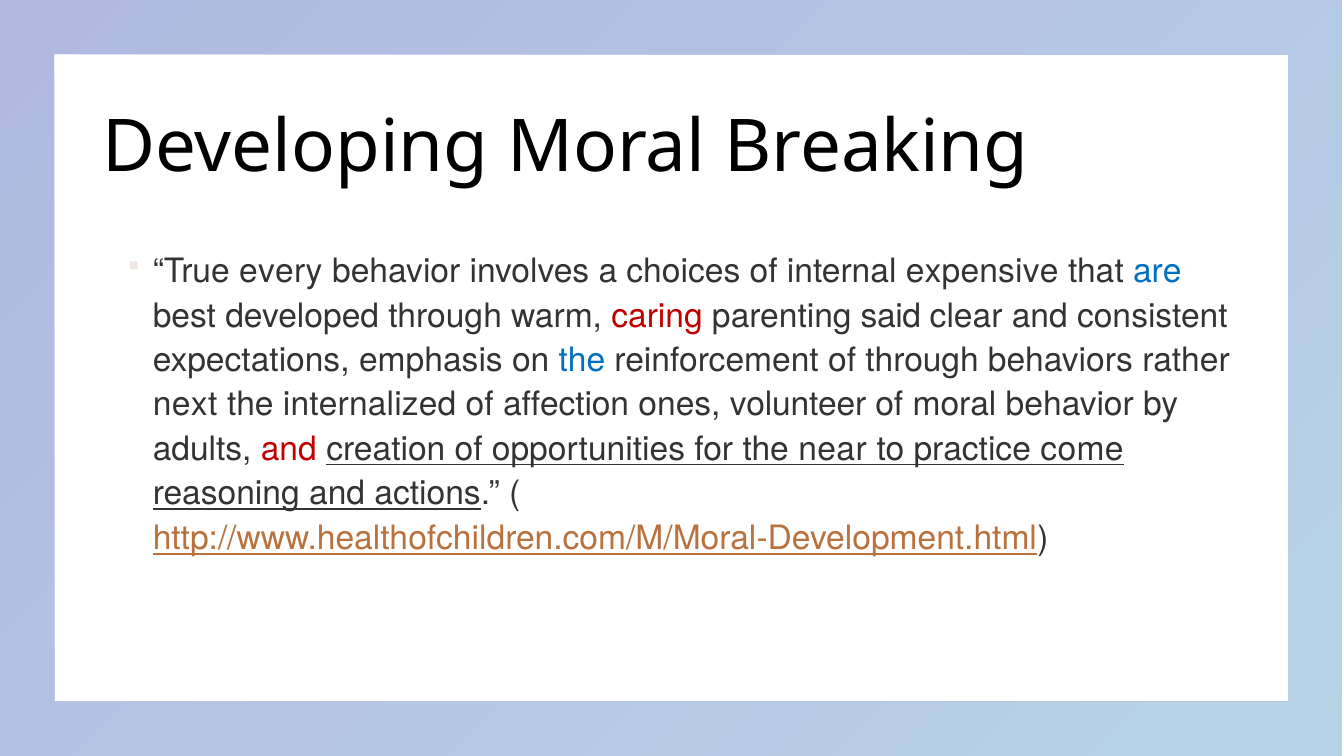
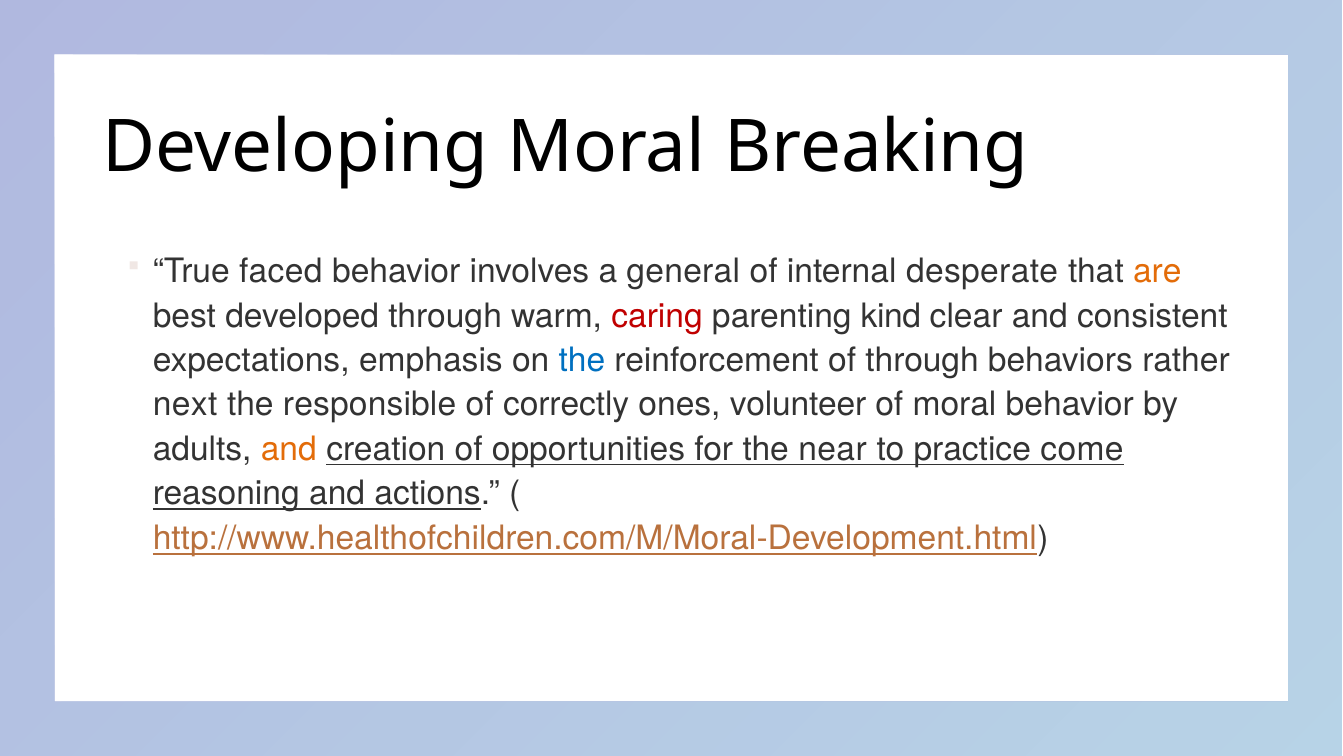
every: every -> faced (281, 272)
choices: choices -> general (683, 272)
expensive: expensive -> desperate (982, 272)
are colour: blue -> orange (1157, 272)
said: said -> kind (891, 316)
internalized: internalized -> responsible (370, 404)
affection: affection -> correctly (566, 404)
and colour: red -> orange (289, 449)
